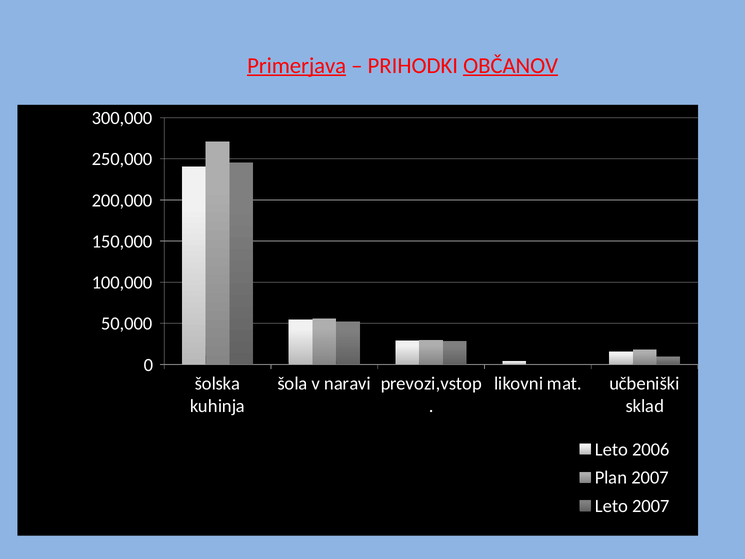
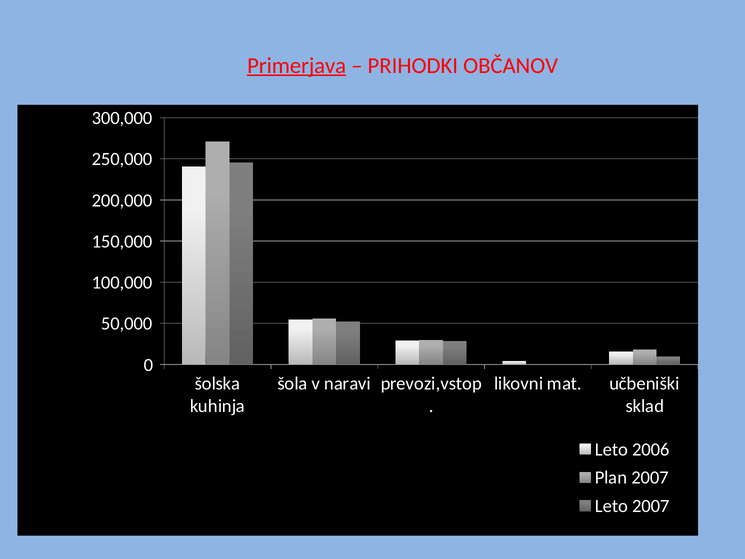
OBČANOV underline: present -> none (511, 65)
